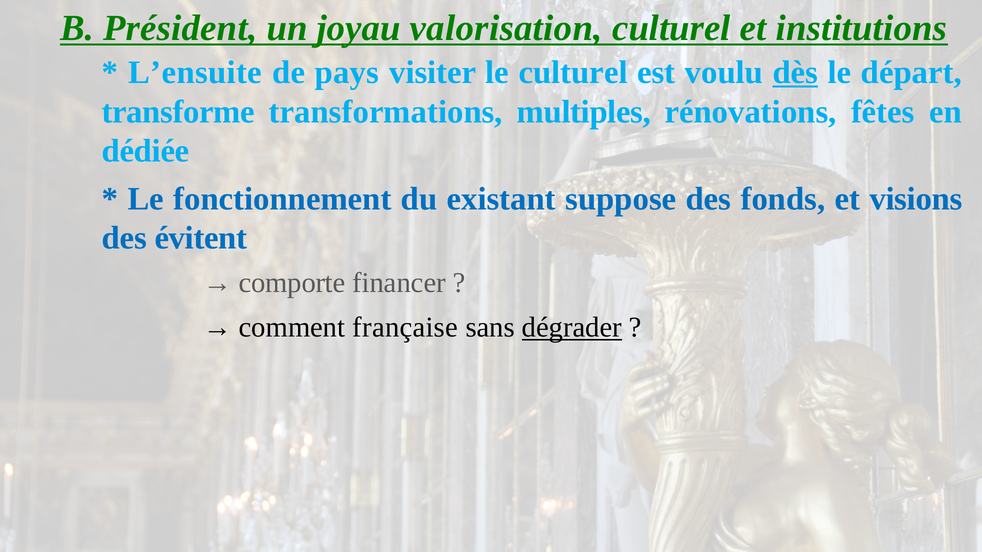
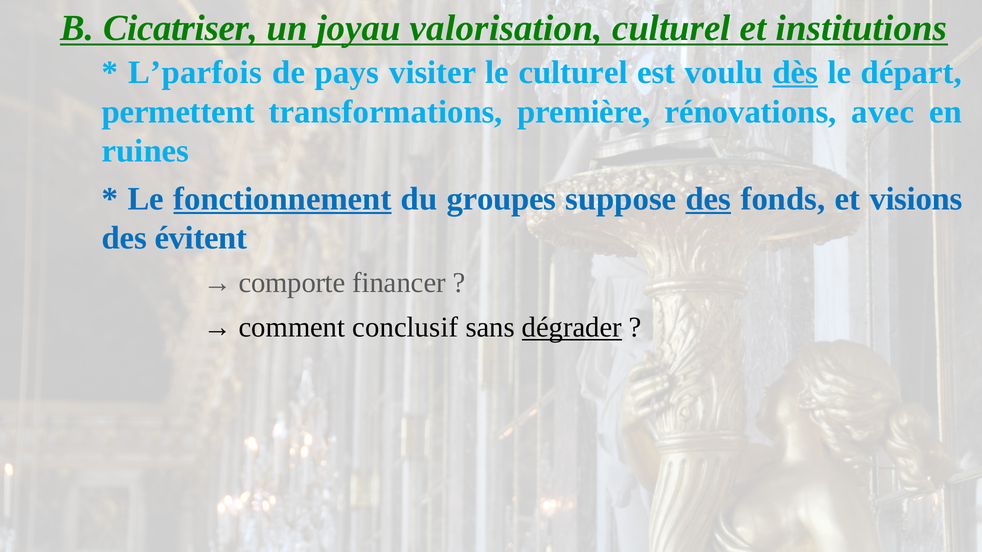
Président: Président -> Cicatriser (180, 28)
L’ensuite: L’ensuite -> L’parfois (195, 73)
transforme: transforme -> permettent (178, 112)
multiples: multiples -> première (584, 112)
fêtes: fêtes -> avec (883, 112)
dédiée: dédiée -> ruines (145, 151)
fonctionnement underline: none -> present (282, 199)
existant: existant -> groupes (501, 199)
des underline: none -> present (708, 199)
française: française -> conclusif (405, 328)
